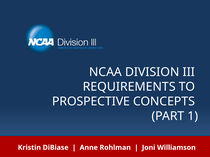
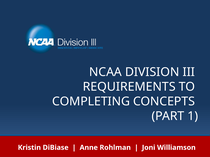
PROSPECTIVE: PROSPECTIVE -> COMPLETING (91, 102)
